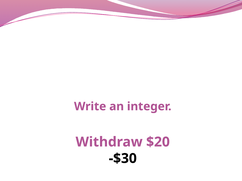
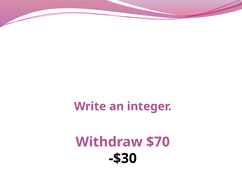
$20: $20 -> $70 (158, 142)
